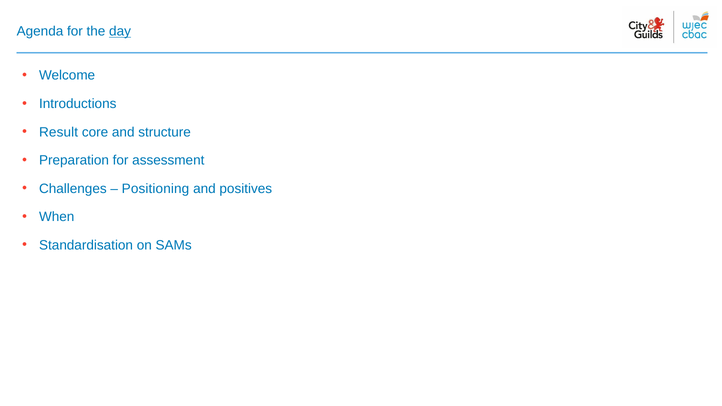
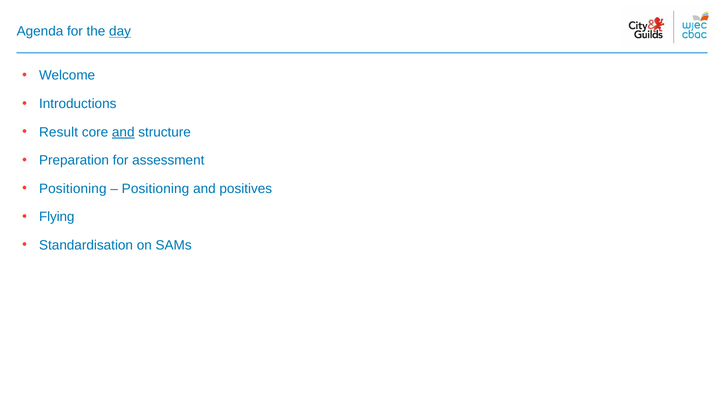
and underline: none -> present (123, 132)
Challenges: Challenges -> Positioning (73, 189)
When: When -> Flying (57, 217)
